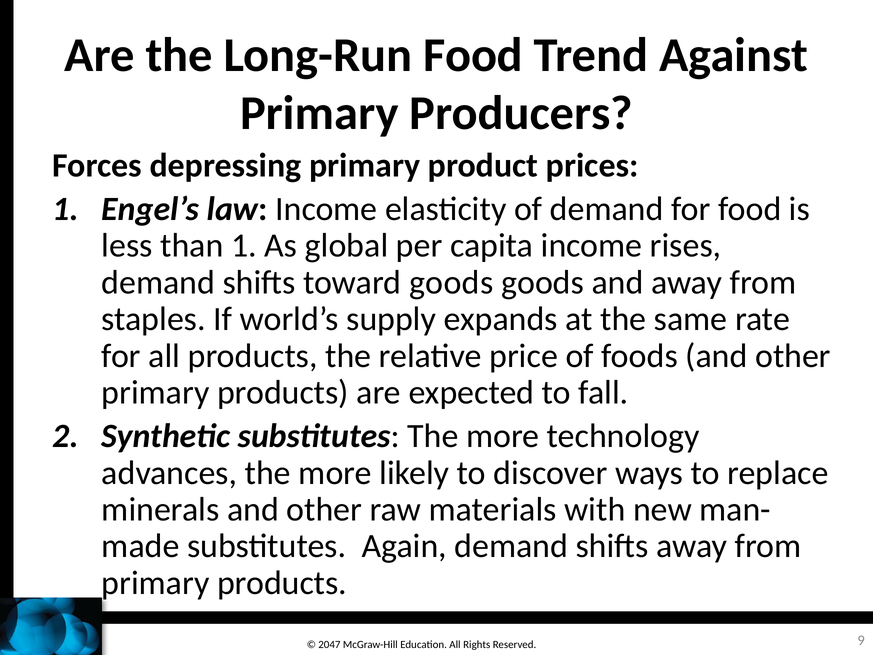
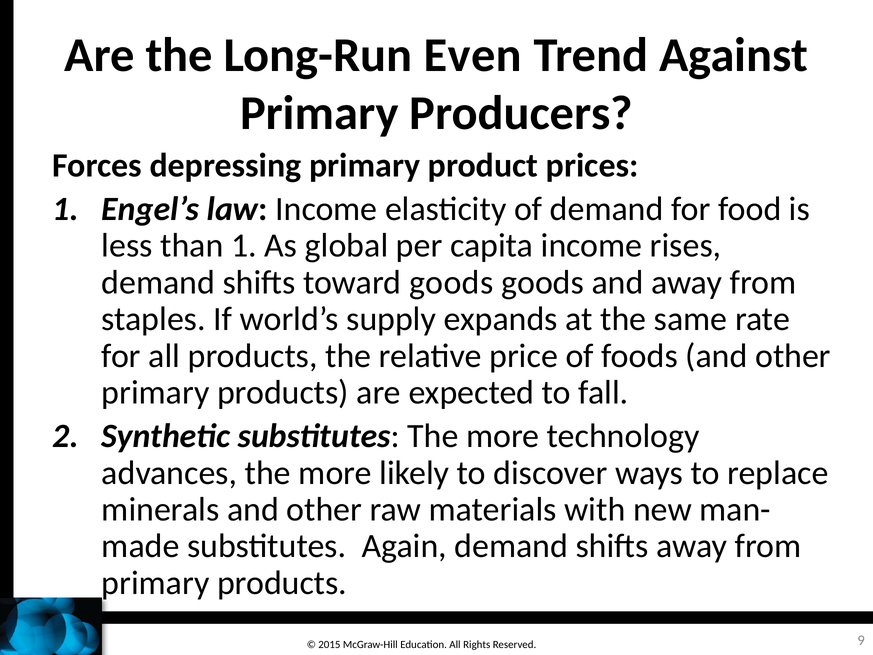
Long-Run Food: Food -> Even (473, 55)
2047: 2047 -> 2015 (329, 645)
